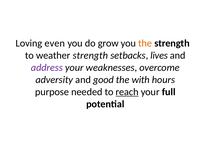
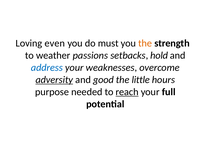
grow: grow -> must (108, 43)
weather strength: strength -> passions (90, 56)
lives: lives -> hold (159, 56)
address colour: purple -> blue (47, 68)
adversity underline: none -> present (54, 80)
with: with -> little (141, 80)
